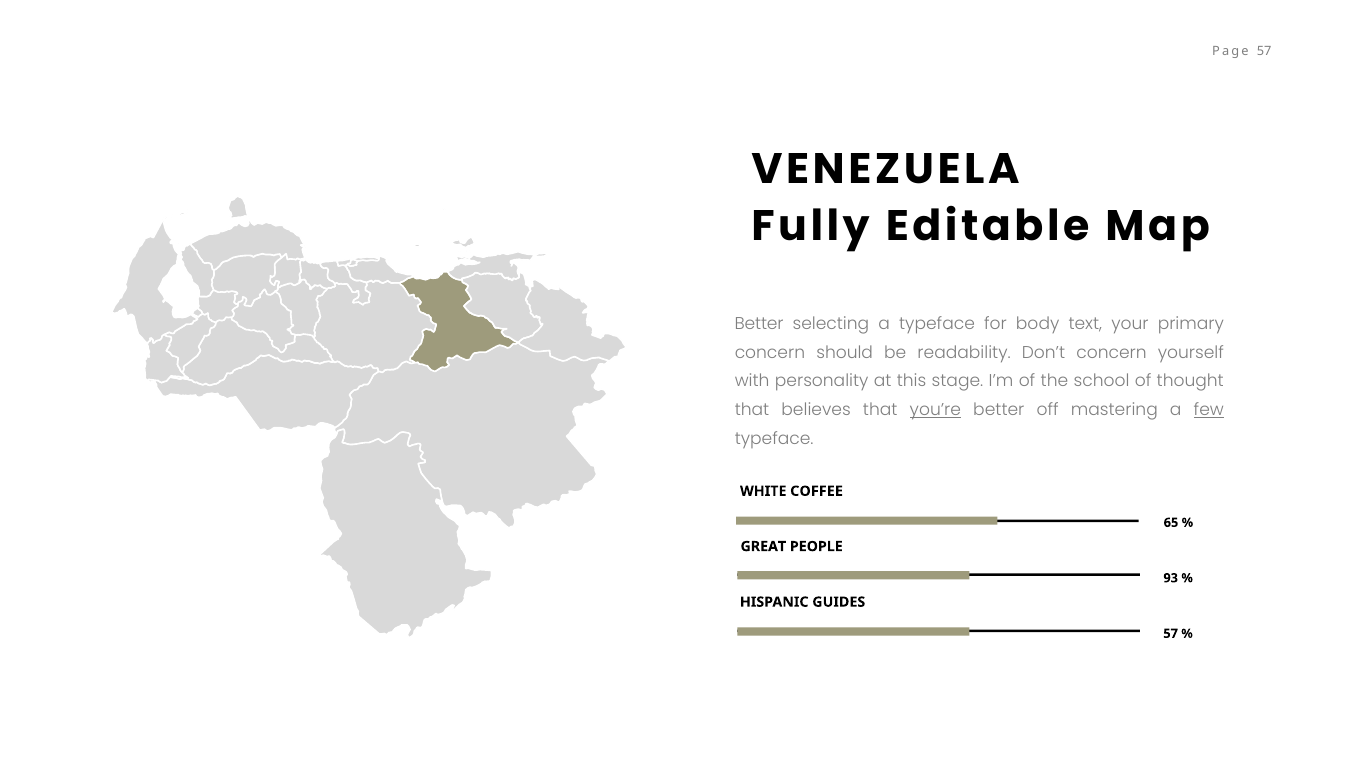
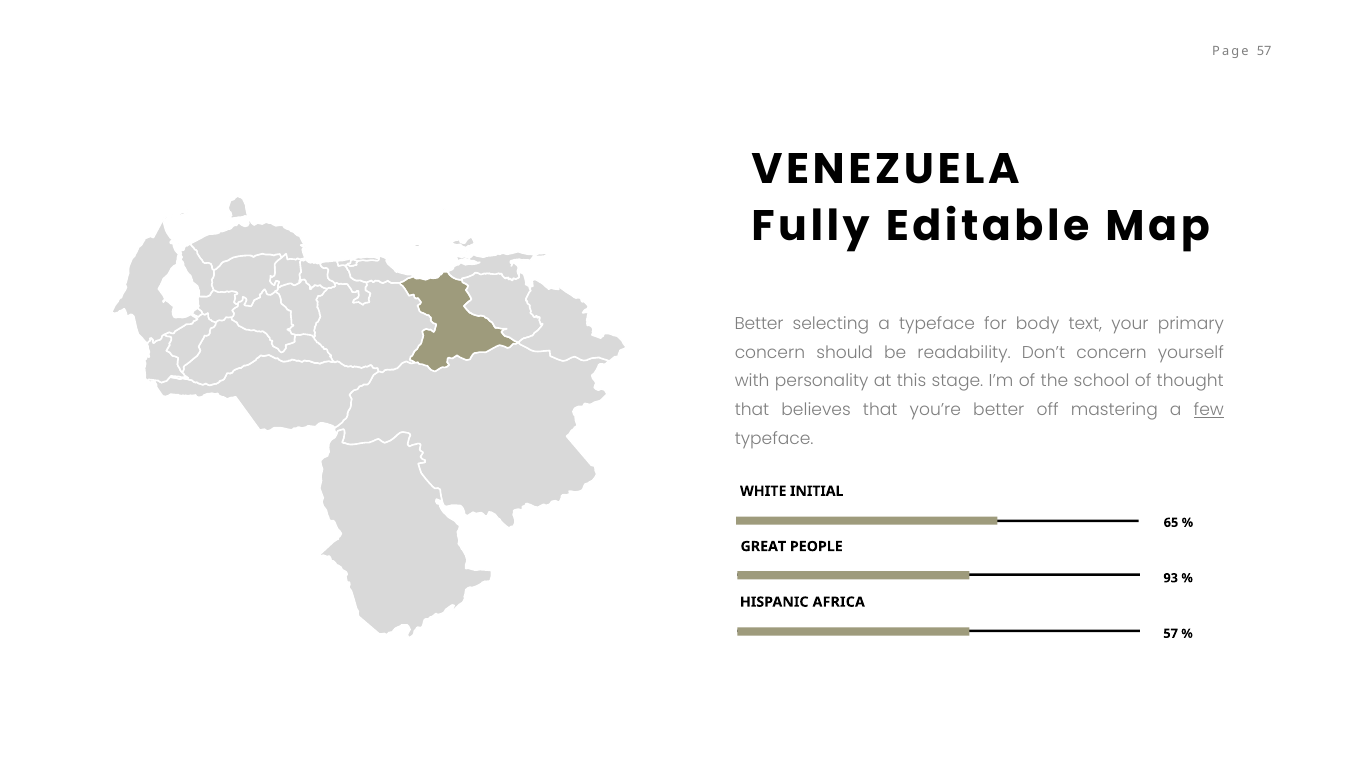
you’re underline: present -> none (935, 410)
COFFEE: COFFEE -> INITIAL (817, 491)
GUIDES: GUIDES -> AFRICA (839, 602)
